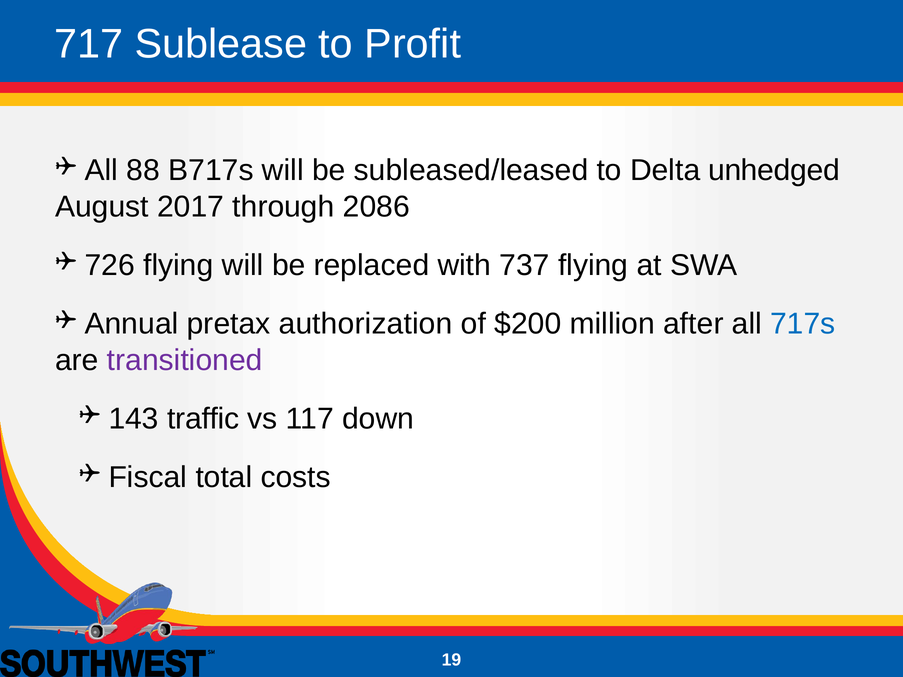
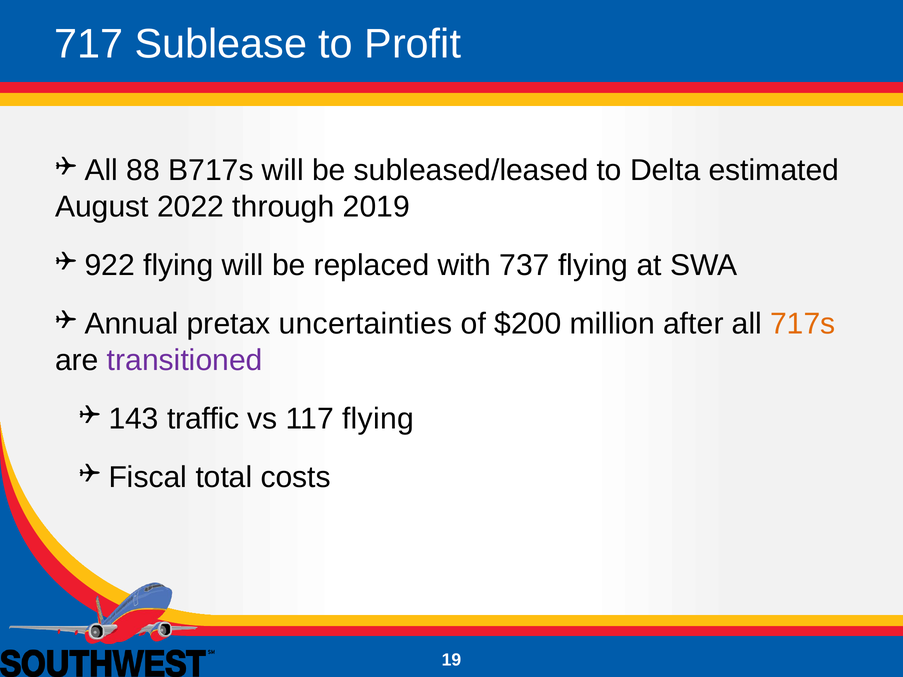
unhedged: unhedged -> estimated (774, 171)
2017: 2017 -> 2022 (191, 207)
2086: 2086 -> 2019 (376, 207)
726: 726 -> 922 (110, 265)
authorization: authorization -> uncertainties (366, 324)
717s colour: blue -> orange (803, 324)
117 down: down -> flying (378, 419)
